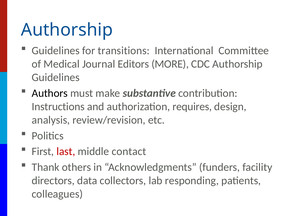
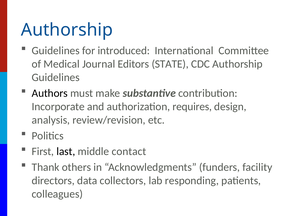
transitions: transitions -> introduced (124, 51)
MORE: MORE -> STATE (170, 64)
Instructions: Instructions -> Incorporate (58, 107)
last colour: red -> black (66, 151)
